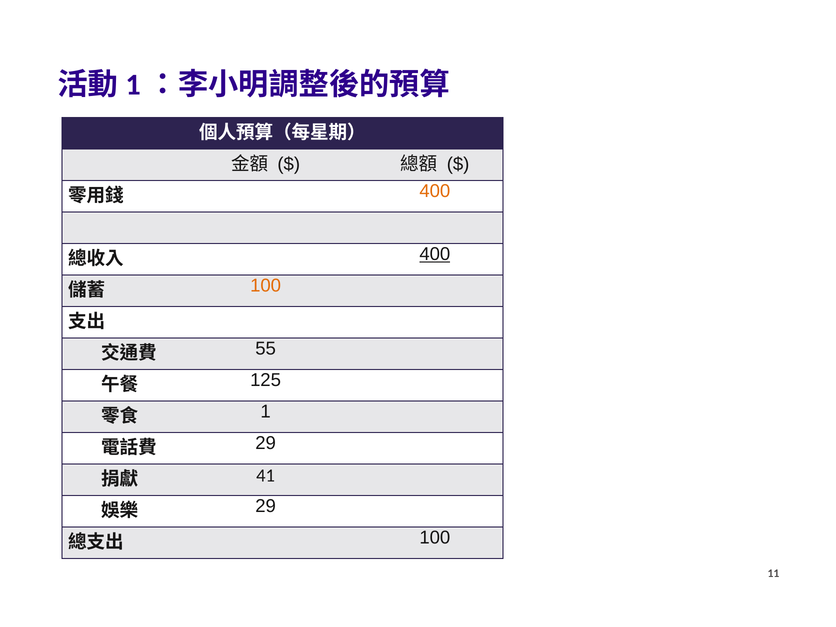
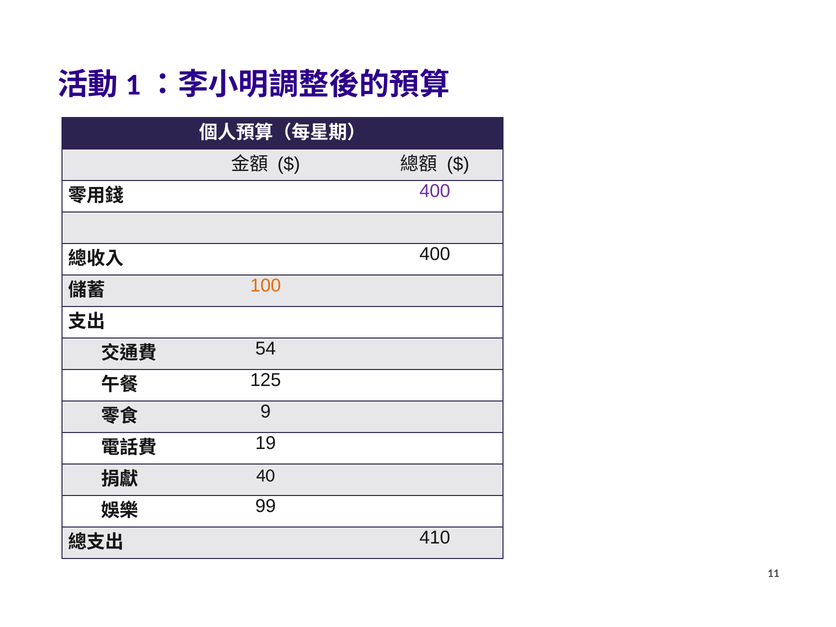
400 colour: orange -> purple (435, 191)
400 underline: present -> none (435, 254)
55: 55 -> 54 (266, 348)
1: 1 -> 9 (266, 411)
29: 29 -> 19 (266, 443)
41: 41 -> 40 (266, 475)
29: 29 -> 99 (266, 506)
100: 100 -> 410 (435, 537)
